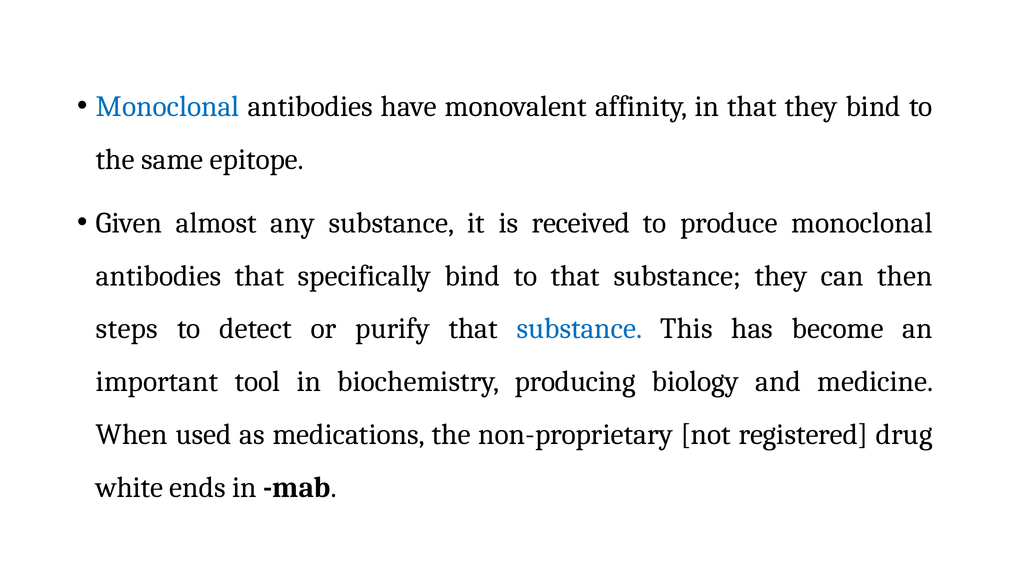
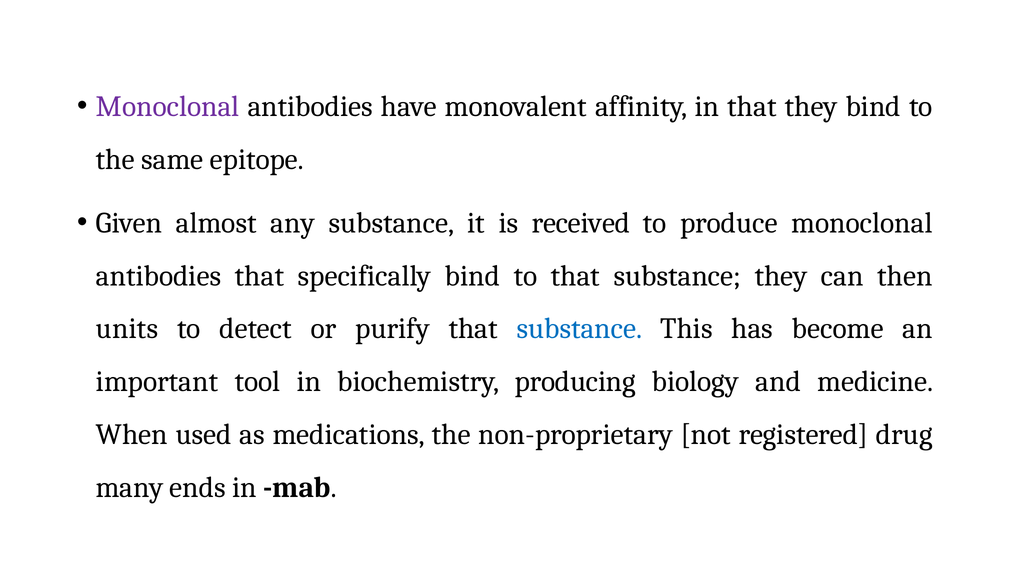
Monoclonal colour: blue -> purple (168, 107)
steps: steps -> units (127, 329)
white: white -> many (130, 488)
